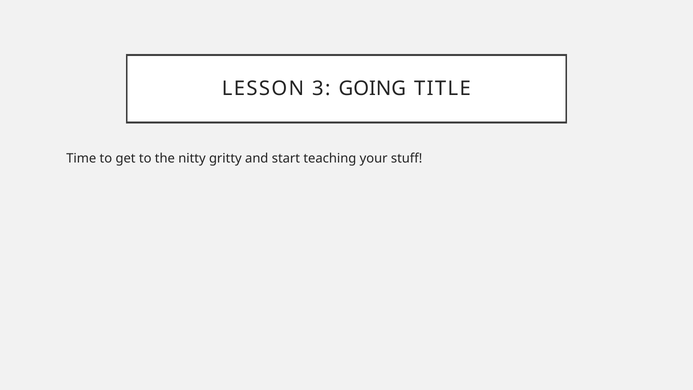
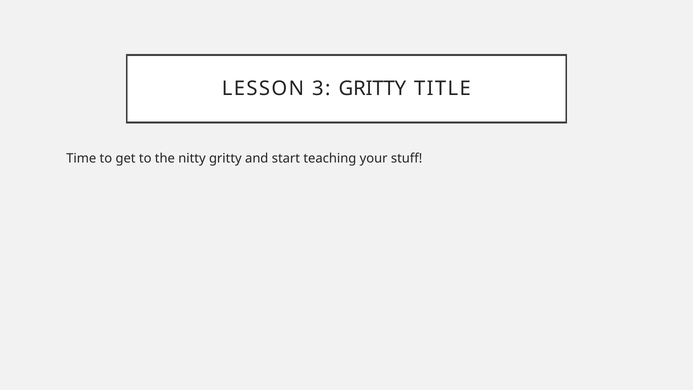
3 GOING: GOING -> GRITTY (372, 88)
